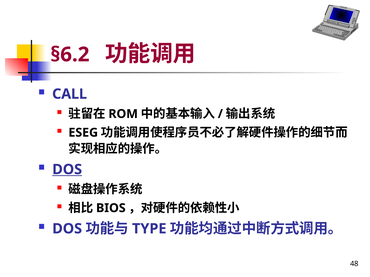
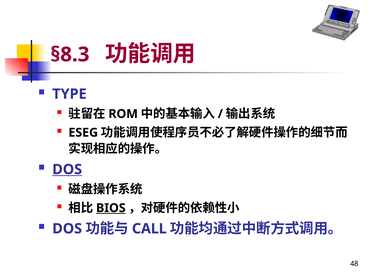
§6.2: §6.2 -> §8.3 (70, 55)
CALL: CALL -> TYPE (69, 94)
BIOS underline: none -> present (111, 208)
TYPE: TYPE -> CALL (149, 229)
